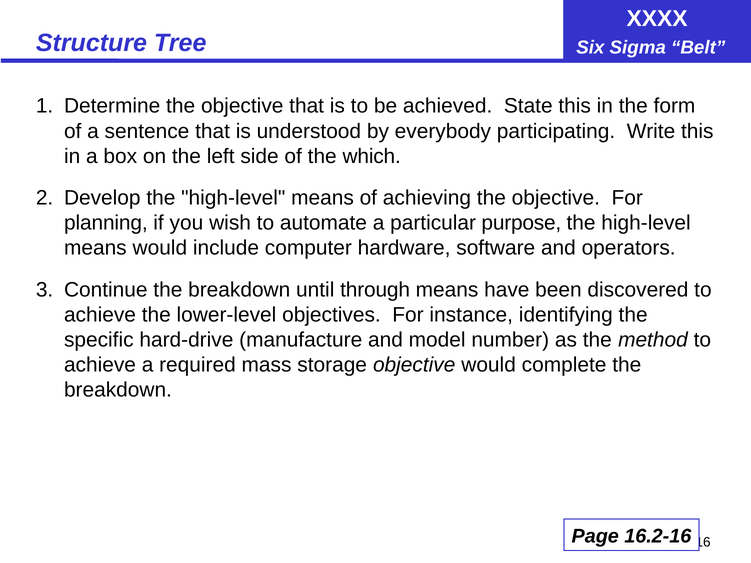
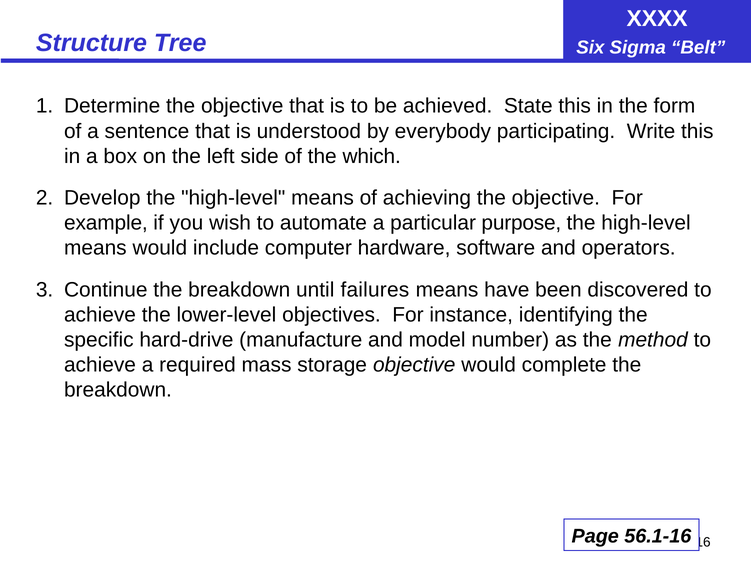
planning: planning -> example (106, 223)
through: through -> failures (375, 290)
16.2-16: 16.2-16 -> 56.1-16 (658, 536)
